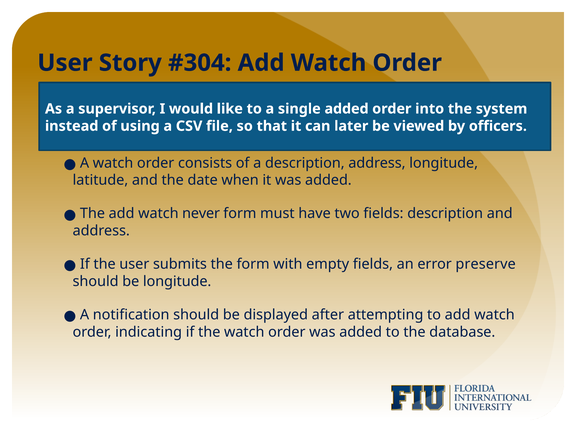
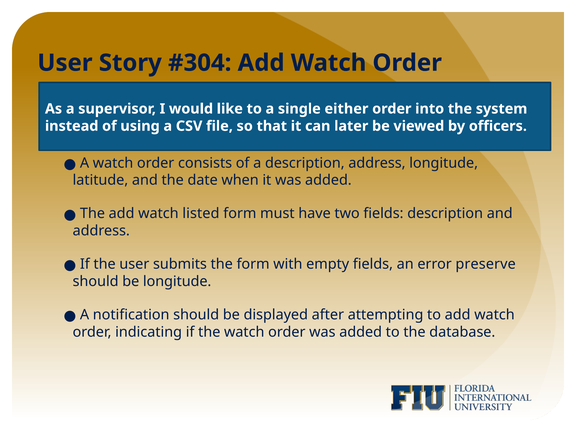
single added: added -> either (346, 109)
never: never -> listed (201, 214)
